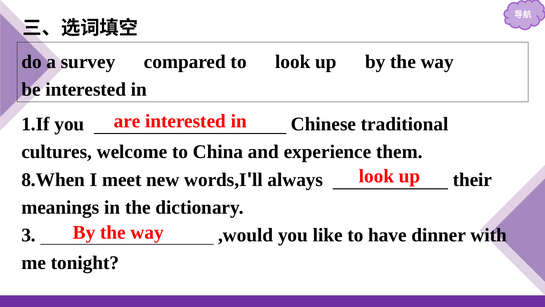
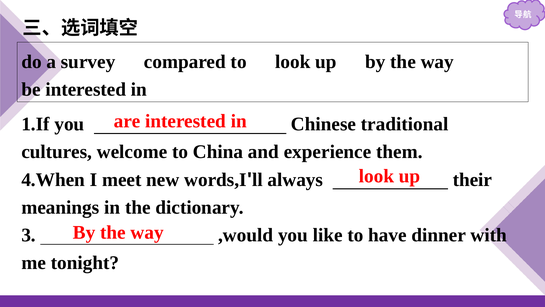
8.When: 8.When -> 4.When (53, 179)
